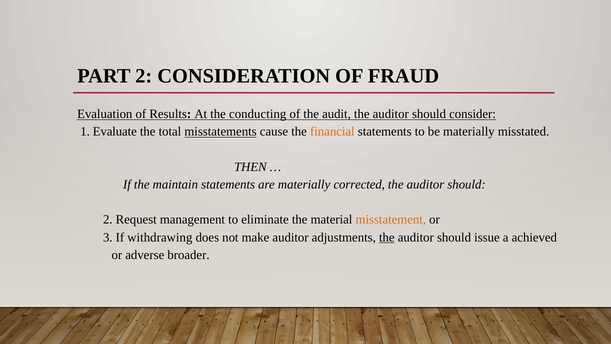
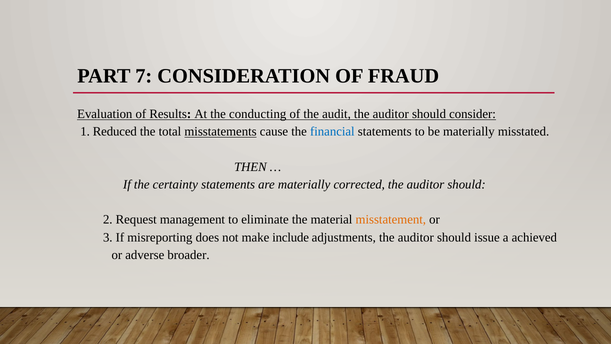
PART 2: 2 -> 7 (144, 76)
Evaluate: Evaluate -> Reduced (115, 132)
financial colour: orange -> blue (332, 132)
maintain: maintain -> certainty (175, 184)
withdrawing: withdrawing -> misreporting (160, 237)
make auditor: auditor -> include (291, 237)
the underline: present -> none (387, 237)
